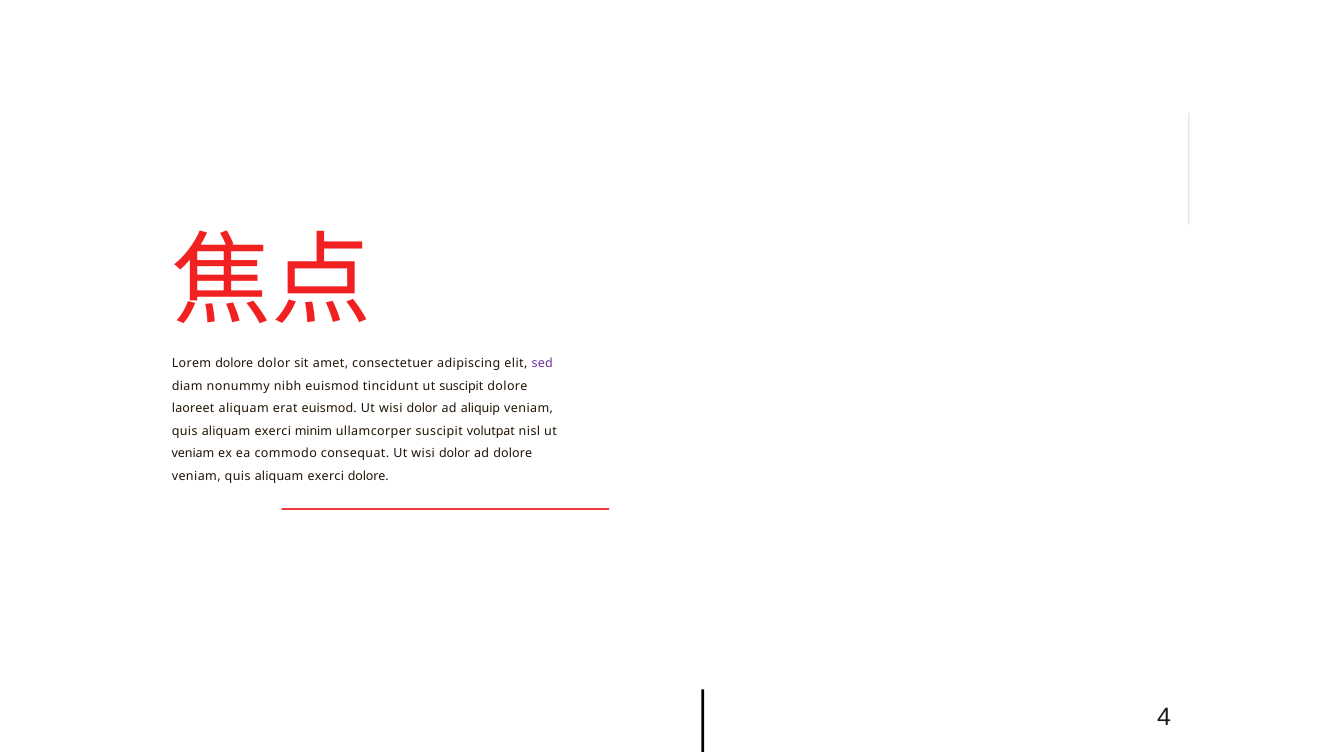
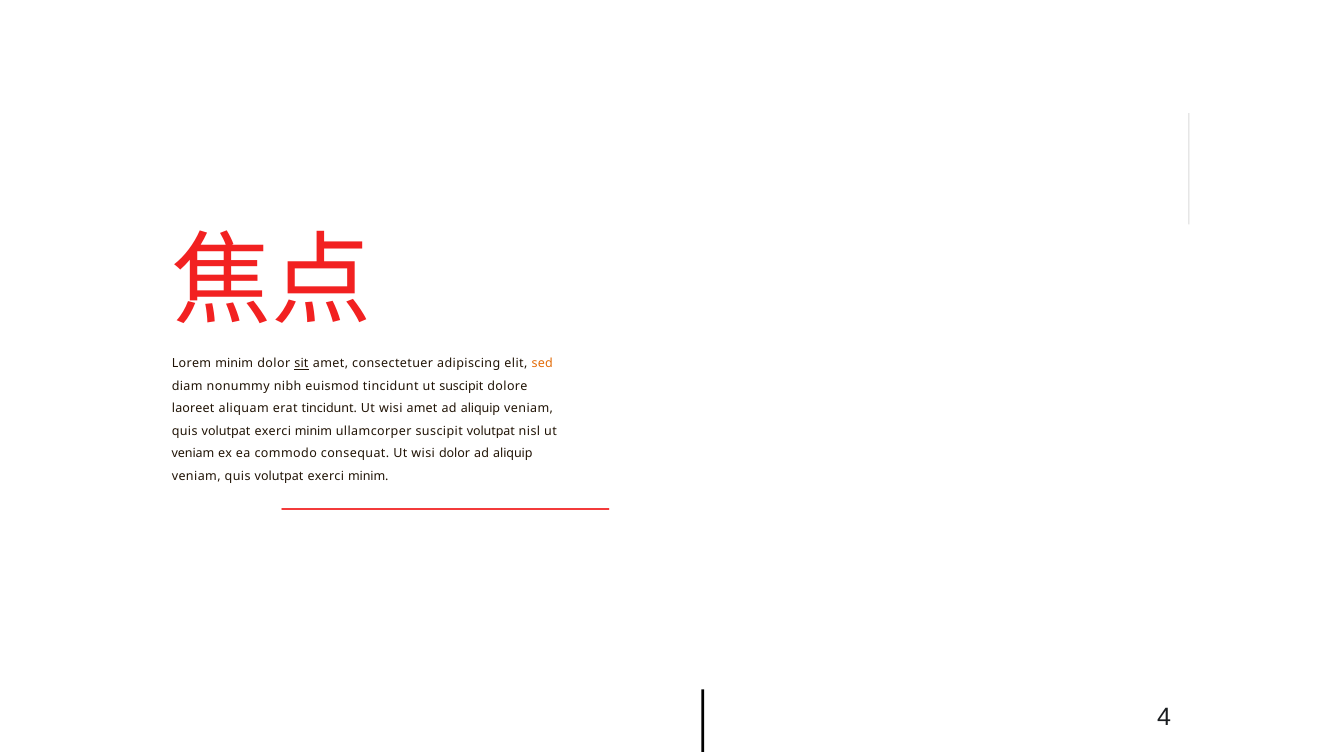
Lorem dolore: dolore -> minim (234, 363)
sit underline: none -> present (301, 363)
sed colour: purple -> orange (542, 363)
erat euismod: euismod -> tincidunt (329, 408)
dolor: dolor -> amet (422, 408)
aliquam: aliquam -> volutpat (226, 431)
dolore: dolore -> aliquip (513, 453)
aliquam: aliquam -> volutpat (279, 476)
dolore: dolore -> minim (368, 476)
